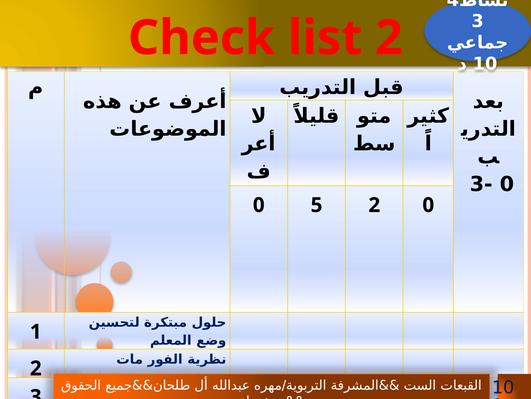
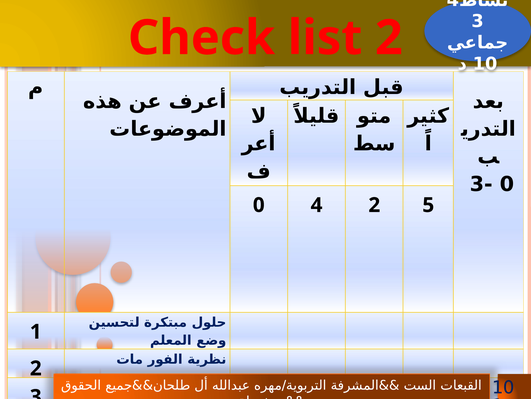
0 5: 5 -> 4 (317, 205)
2 0: 0 -> 5 (428, 205)
